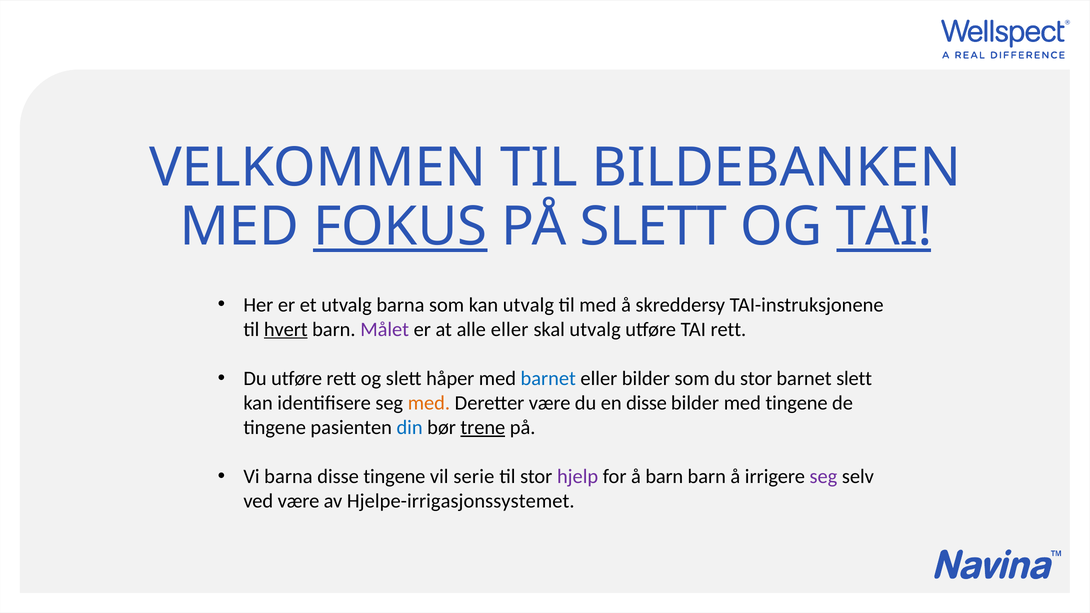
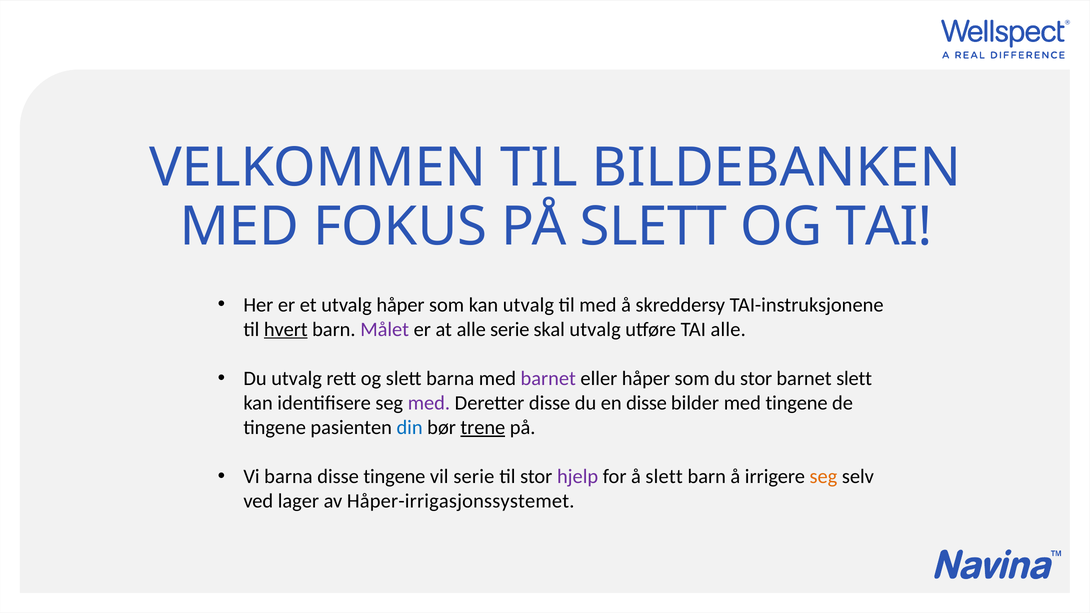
FOKUS underline: present -> none (400, 227)
TAI underline: present -> none (884, 227)
utvalg barna: barna -> håper (400, 305)
alle eller: eller -> serie (510, 329)
TAI rett: rett -> alle (728, 329)
Du utføre: utføre -> utvalg (297, 378)
slett håper: håper -> barna (450, 378)
barnet colour: blue -> purple (548, 378)
eller bilder: bilder -> håper (646, 378)
med colour: orange -> purple (429, 403)
Deretter være: være -> disse (550, 403)
å barn: barn -> slett (664, 477)
seg colour: purple -> orange (823, 477)
ved være: være -> lager (298, 501)
Hjelpe-irrigasjonssystemet: Hjelpe-irrigasjonssystemet -> Håper-irrigasjonssystemet (461, 501)
